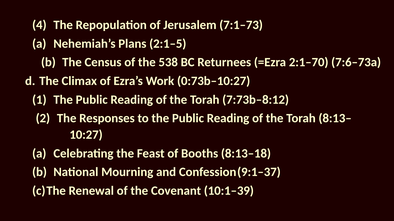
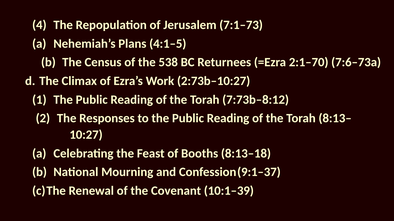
2:1–5: 2:1–5 -> 4:1–5 (168, 44)
0:73b–10:27: 0:73b–10:27 -> 2:73b–10:27 (214, 81)
